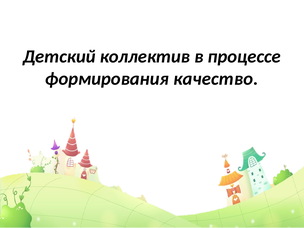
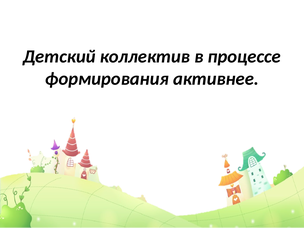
качество: качество -> активнее (216, 79)
